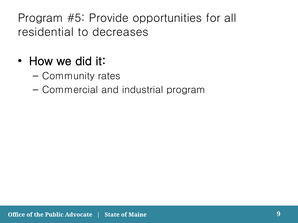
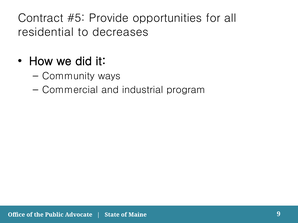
Program: Program -> Contract (41, 18)
rates: rates -> ways (109, 76)
